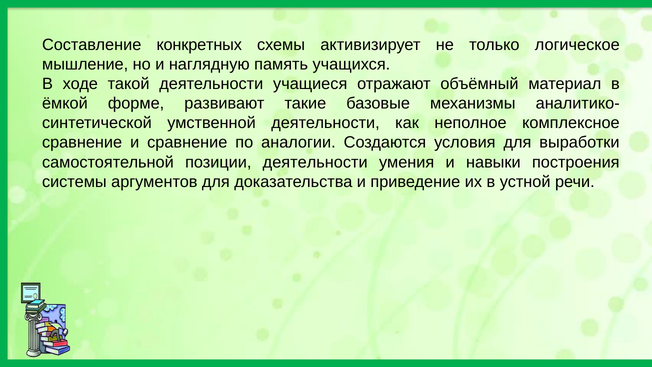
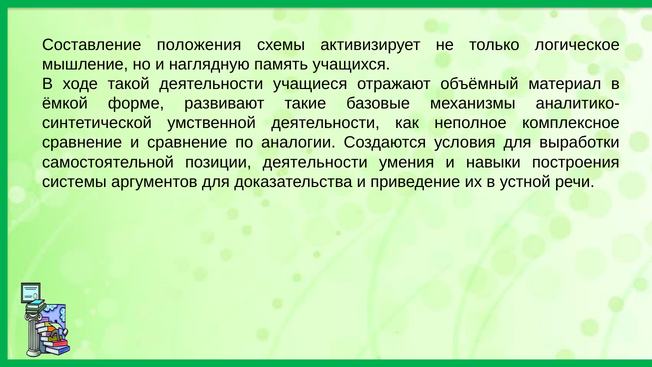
конкретных: конкретных -> положения (199, 45)
